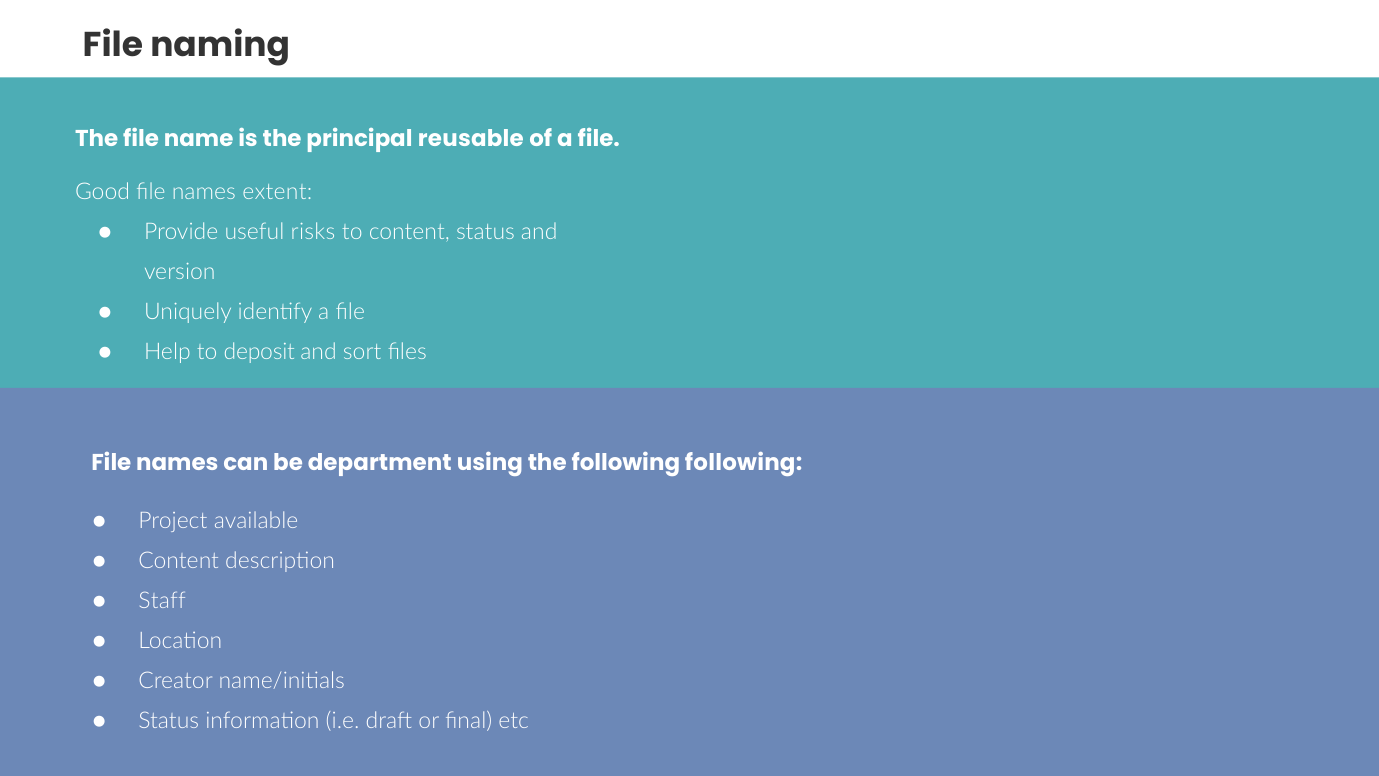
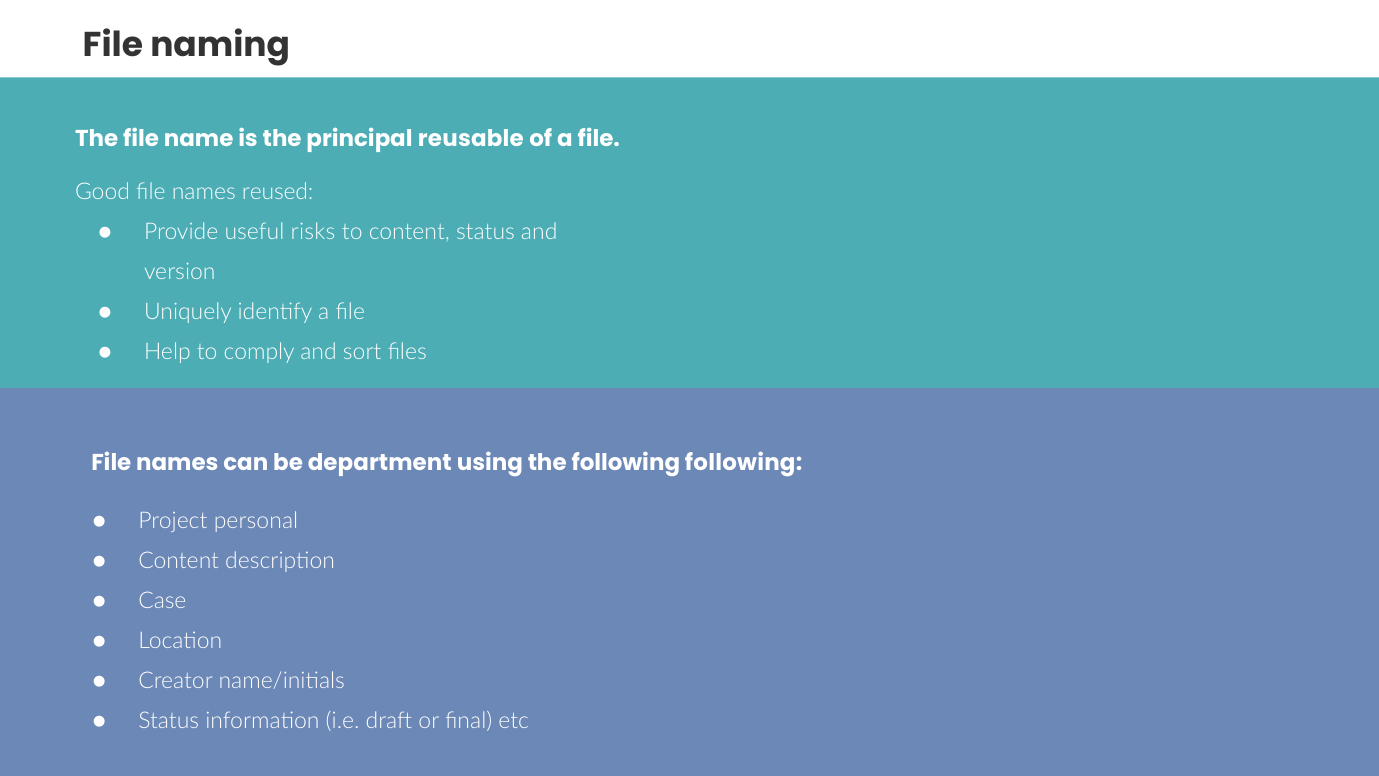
extent: extent -> reused (278, 192)
deposit: deposit -> comply (259, 352)
available: available -> personal (256, 521)
Staff: Staff -> Case (162, 601)
